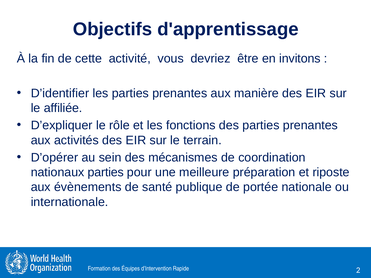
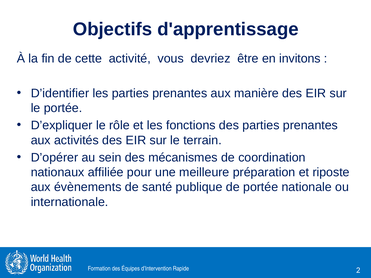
le affiliée: affiliée -> portée (63, 108)
nationaux parties: parties -> affiliée (106, 172)
